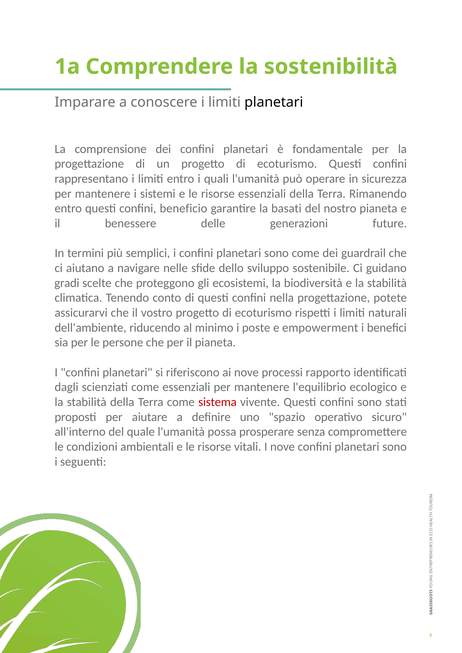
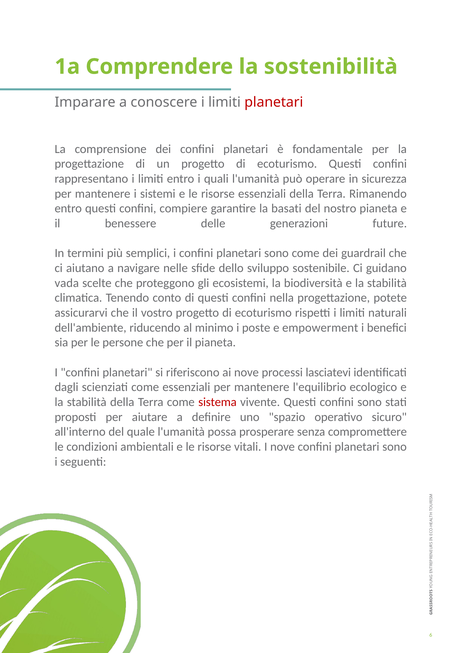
planetari colour: black -> red (274, 102)
beneficio: beneficio -> compiere (184, 209)
gradi: gradi -> vada (67, 283)
rapporto: rapporto -> lasciatevi (328, 372)
